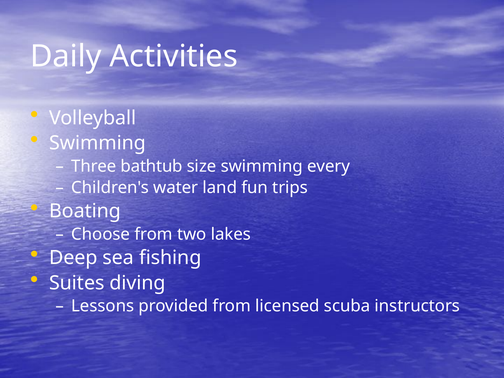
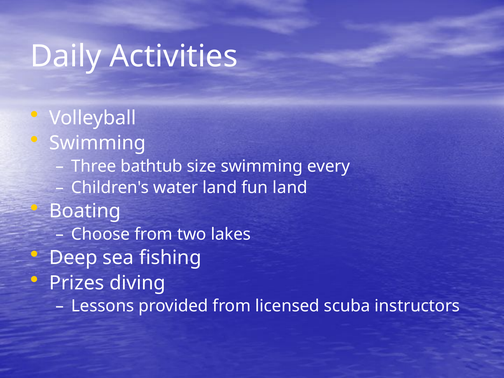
fun trips: trips -> land (290, 188)
Suites: Suites -> Prizes (77, 283)
